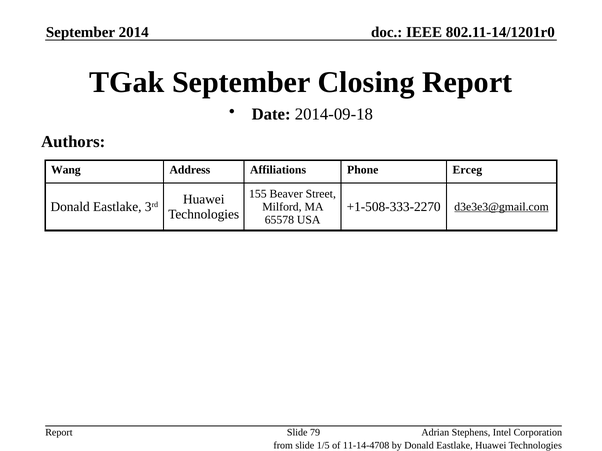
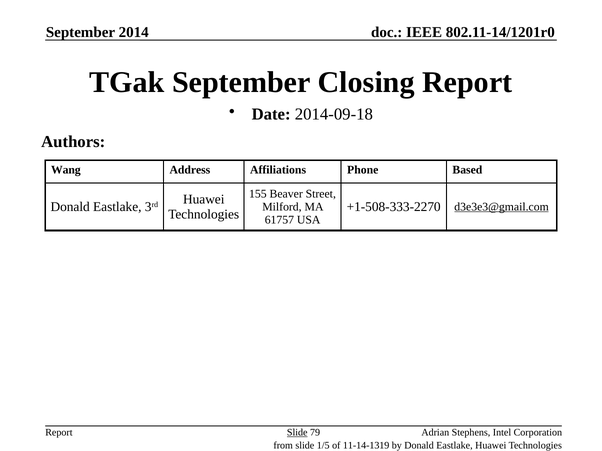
Erceg: Erceg -> Based (467, 170)
65578: 65578 -> 61757 (279, 220)
Slide underline: none -> present (297, 433)
11-14-4708: 11-14-4708 -> 11-14-1319 (366, 446)
